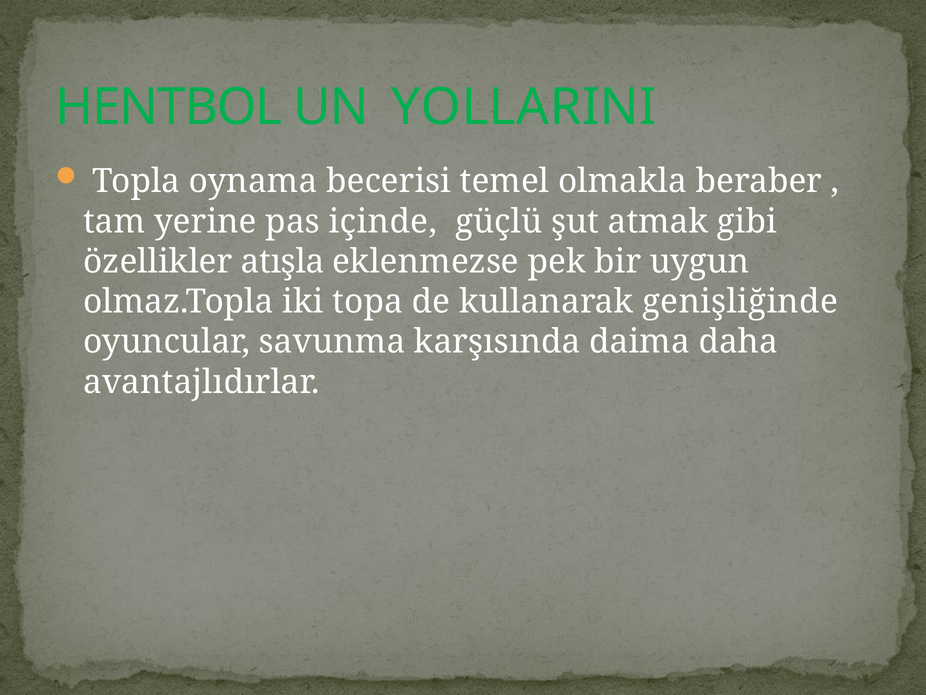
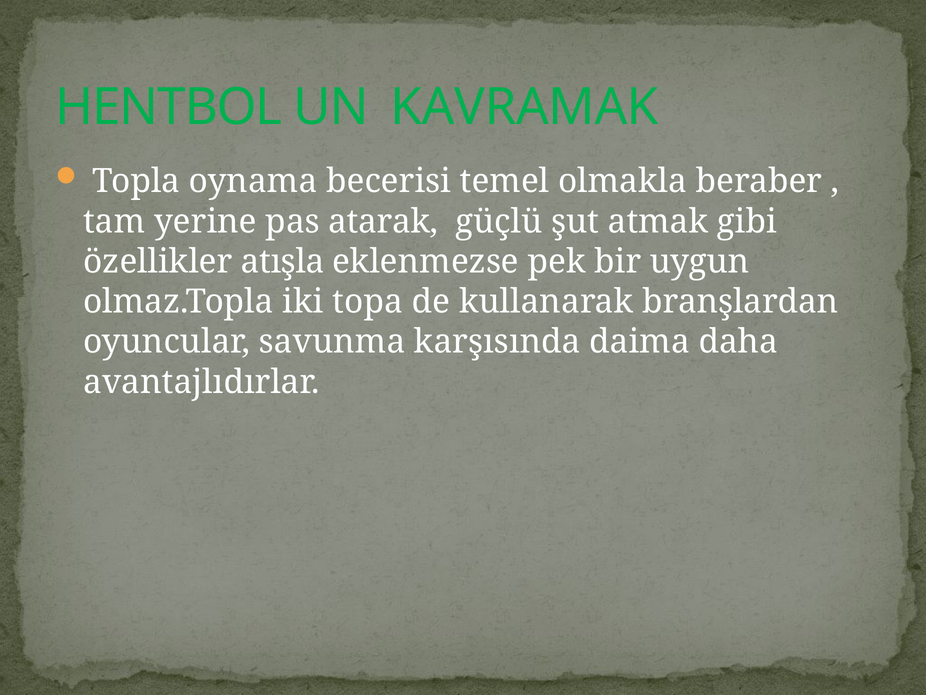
YOLLARINI: YOLLARINI -> KAVRAMAK (525, 107)
içinde: içinde -> atarak (383, 221)
genişliğinde: genişliğinde -> branşlardan (740, 302)
